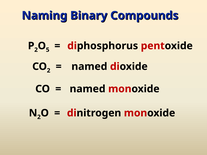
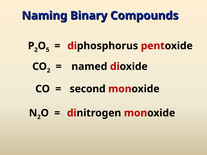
named: named -> second (88, 89)
